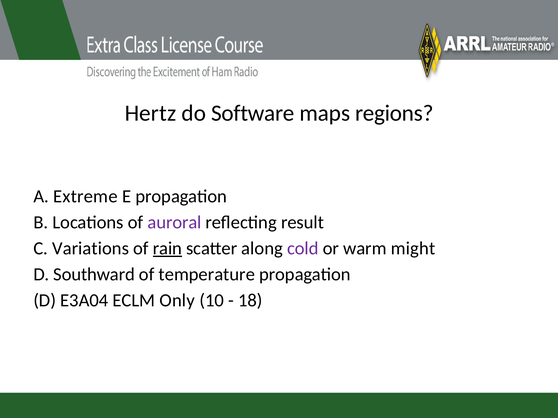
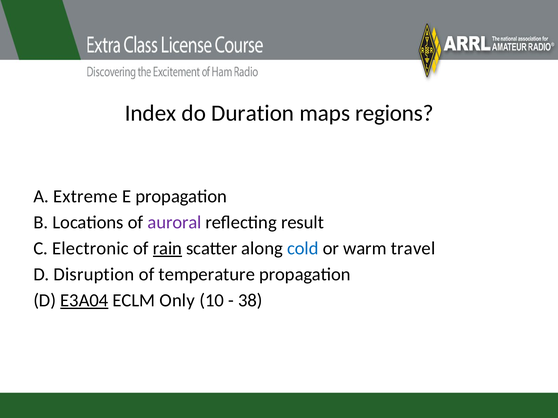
Hertz: Hertz -> Index (151, 113)
Software: Software -> Duration (253, 113)
Variations: Variations -> Electronic (90, 249)
cold colour: purple -> blue (303, 249)
might: might -> travel (413, 249)
Southward: Southward -> Disruption (94, 275)
E3A04 underline: none -> present (84, 301)
18: 18 -> 38 (250, 301)
